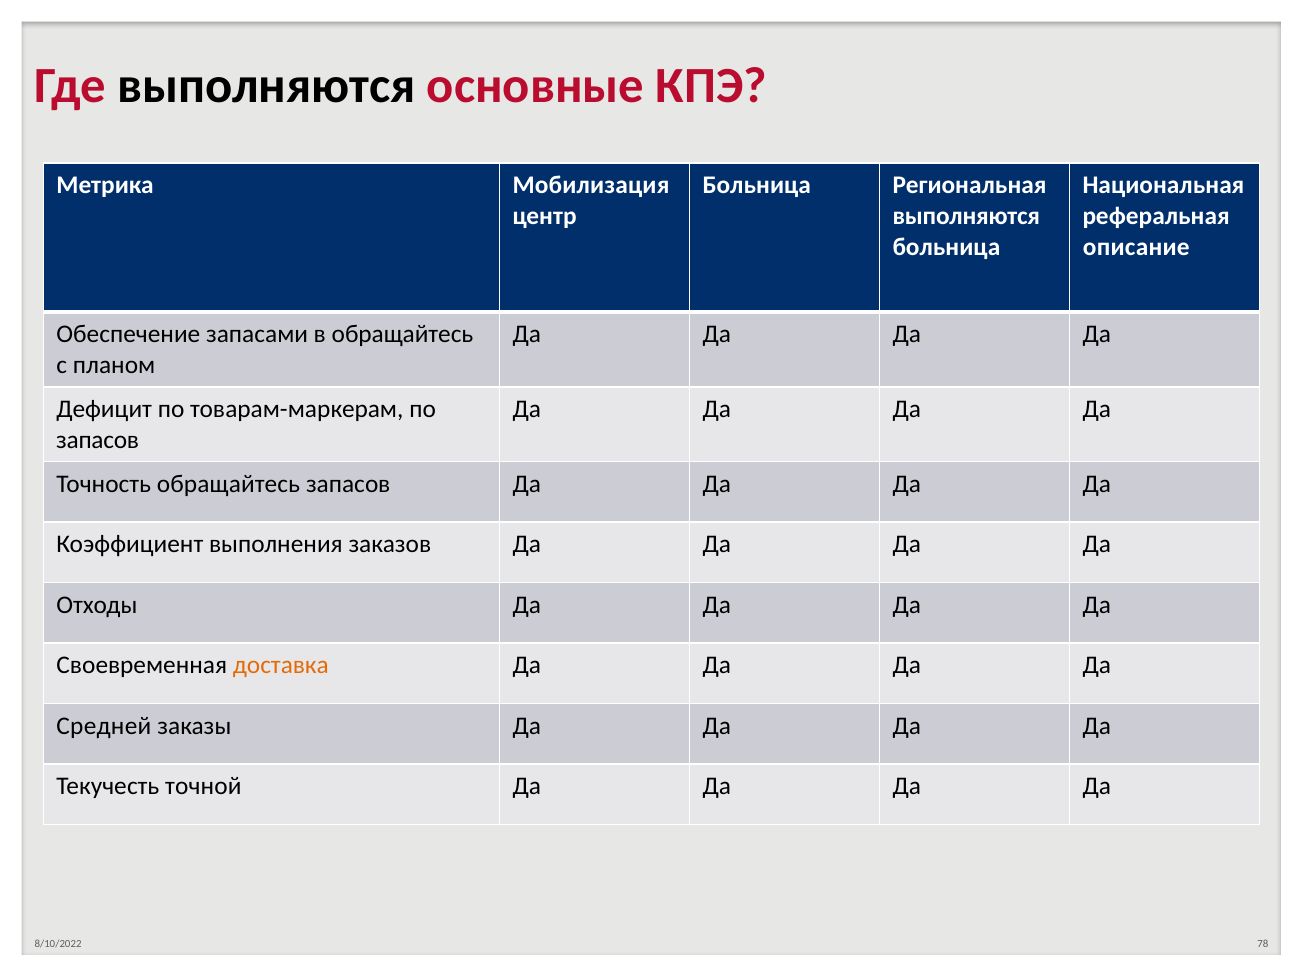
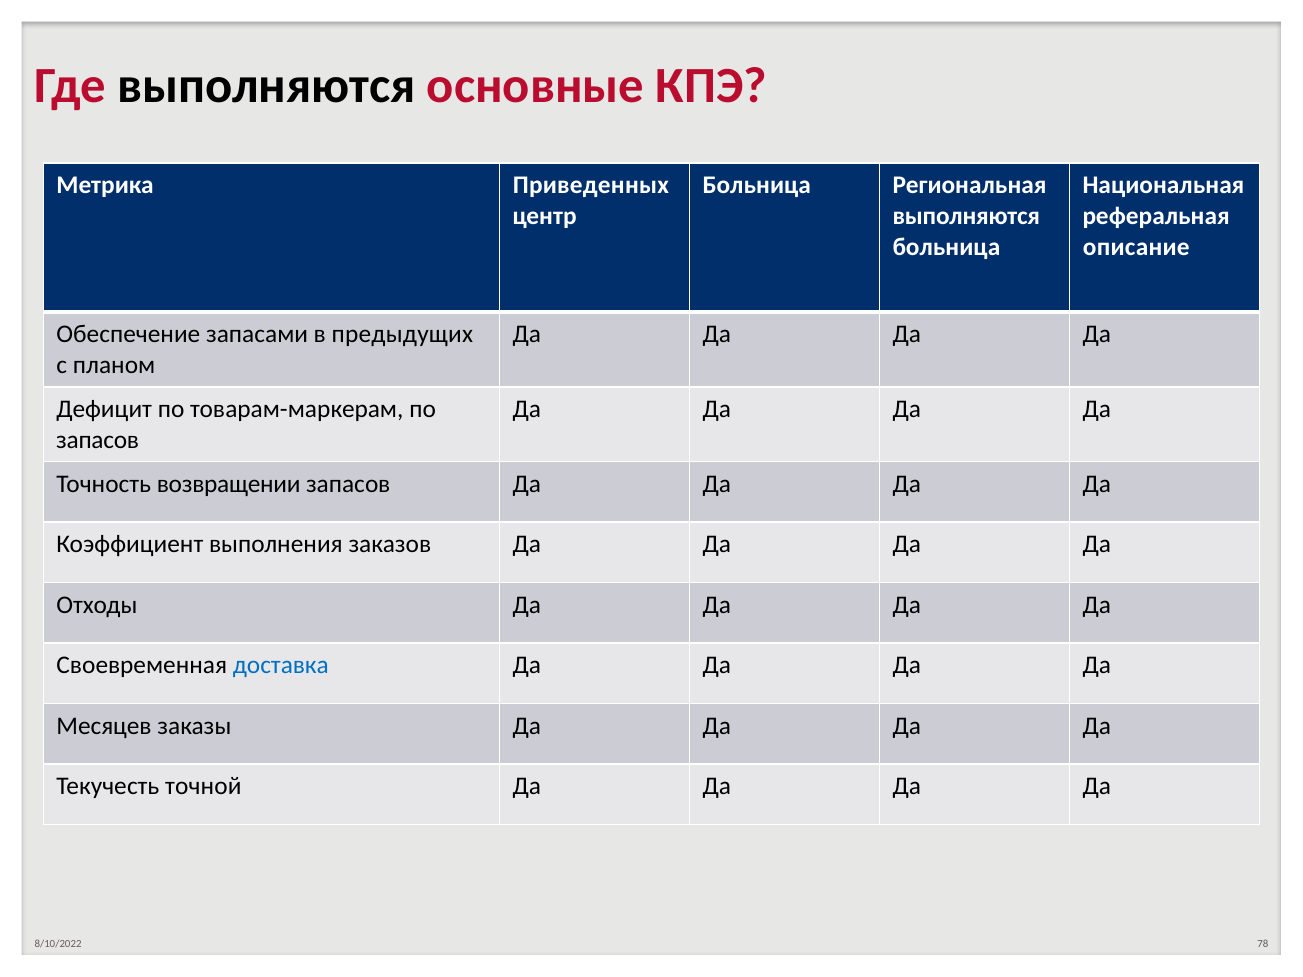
Мобилизация: Мобилизация -> Приведенных (591, 185)
в обращайтесь: обращайтесь -> предыдущих (402, 334)
Точность обращайтесь: обращайтесь -> возвращении (229, 484)
доставка colour: orange -> blue (281, 665)
Средней: Средней -> Месяцев (104, 726)
